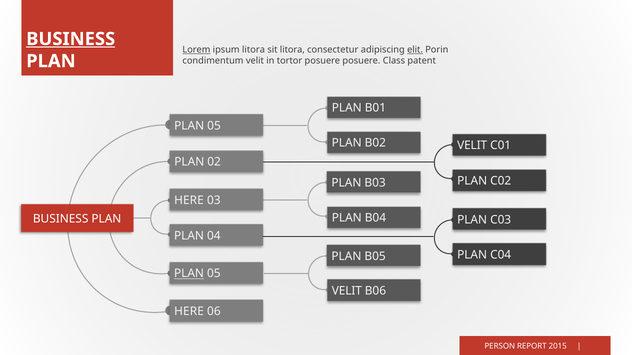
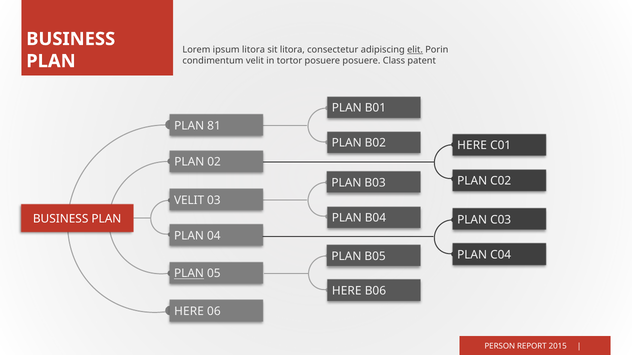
BUSINESS underline: present -> none (71, 39)
Lorem underline: present -> none (196, 50)
05: 05 -> 81 (214, 126)
VELIT: VELIT -> HERE (472, 146)
HERE: HERE -> VELIT (189, 200)
VELIT: VELIT -> HERE (347, 291)
